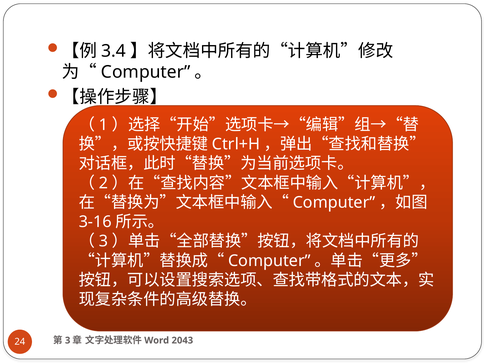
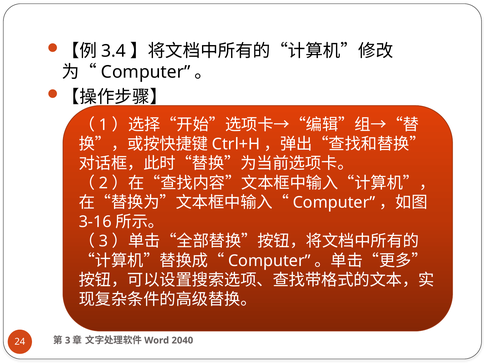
2043: 2043 -> 2040 (182, 340)
